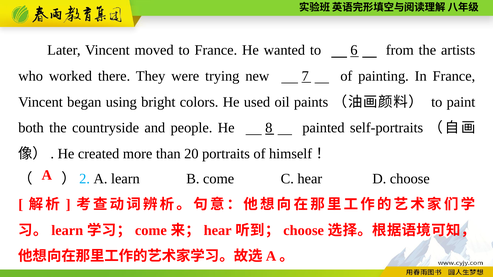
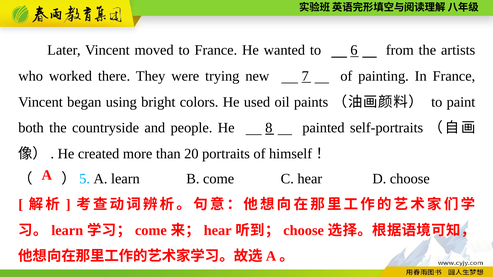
2: 2 -> 5 (85, 179)
